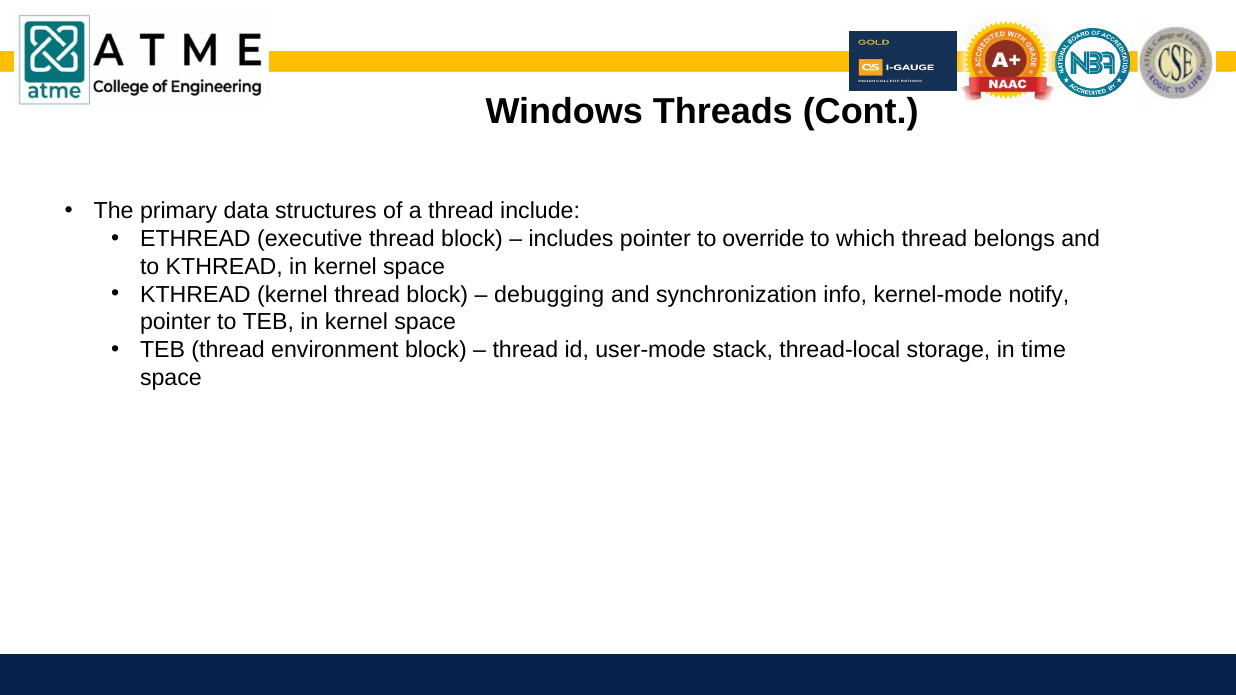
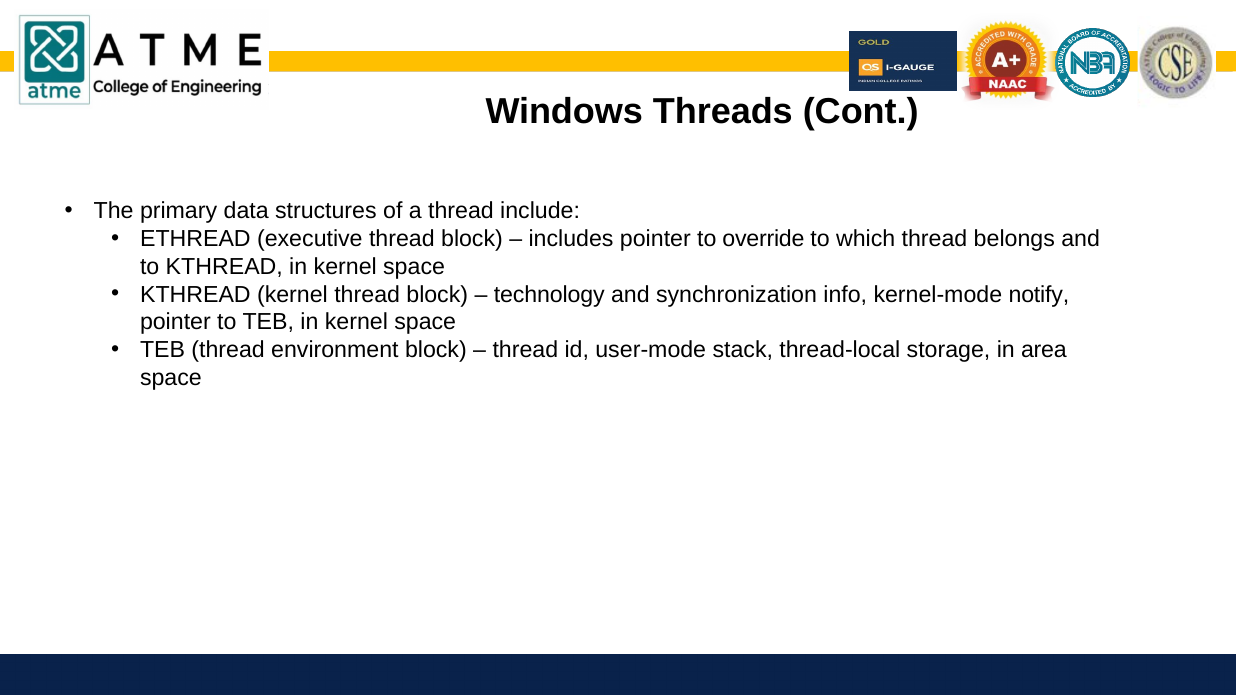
debugging: debugging -> technology (549, 295)
time: time -> area (1044, 350)
